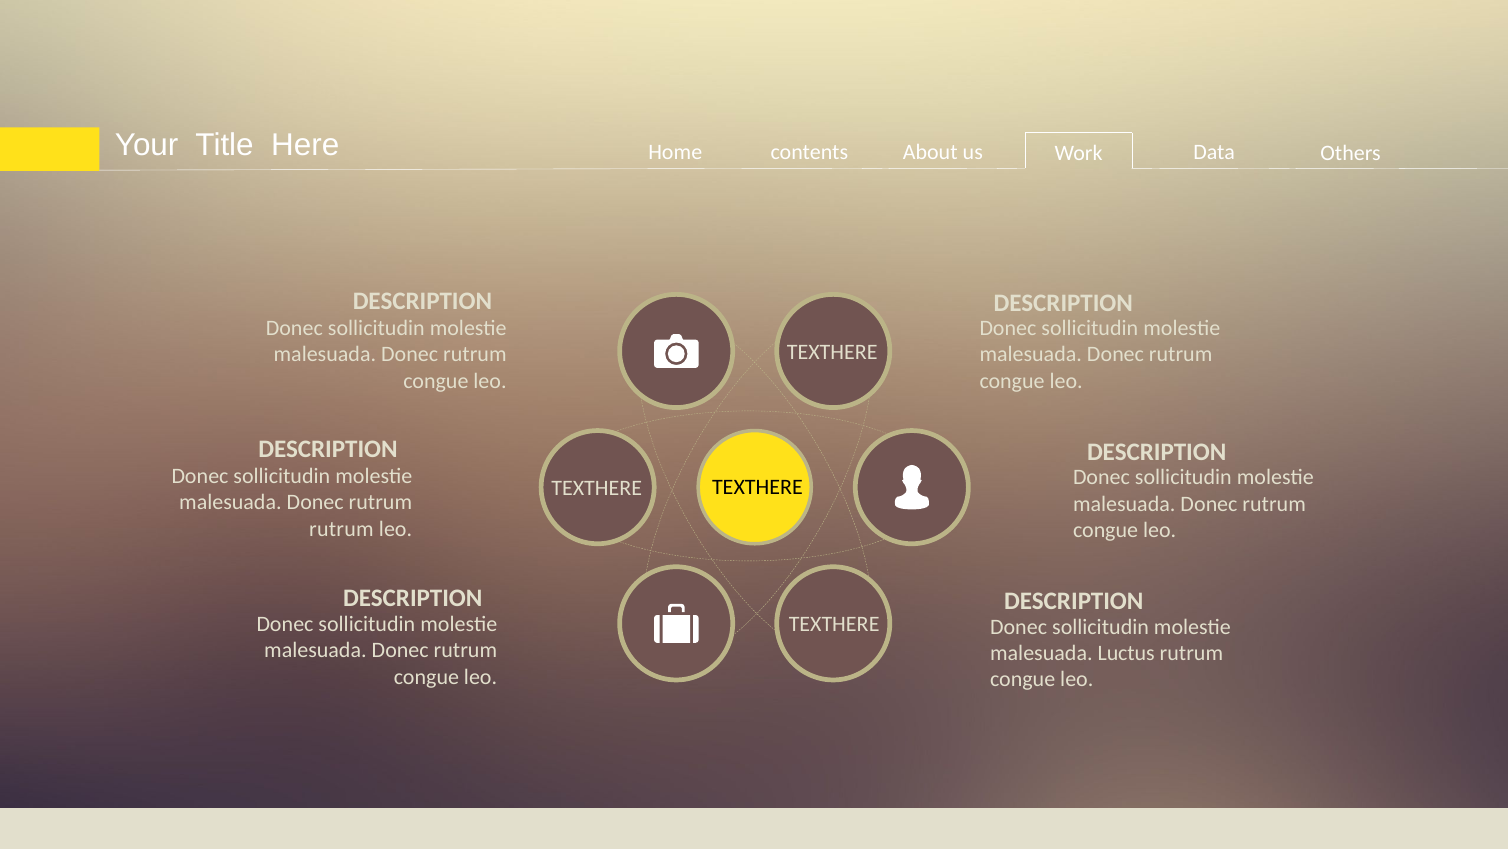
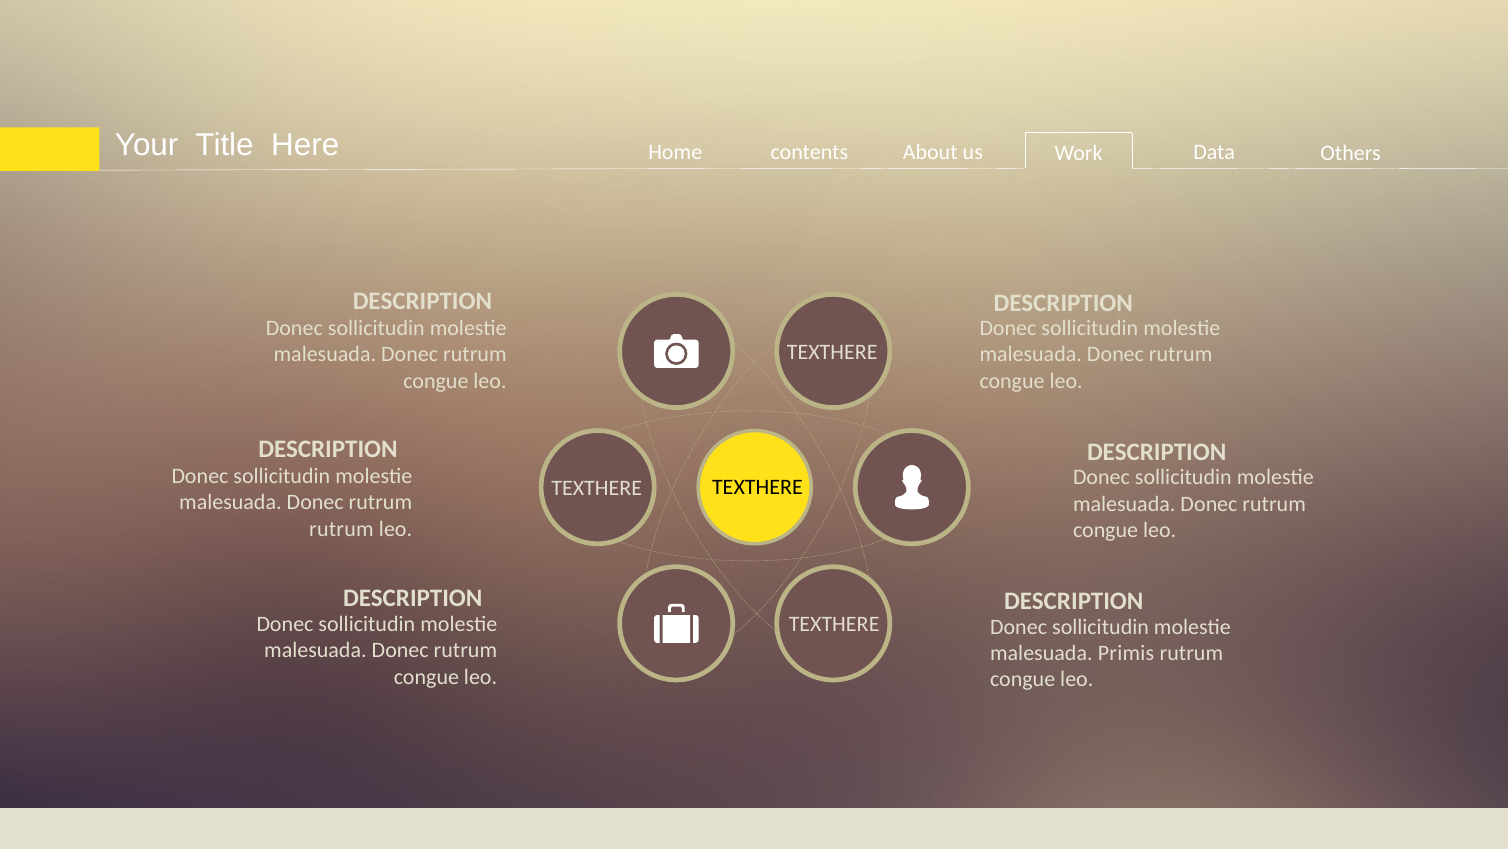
Luctus: Luctus -> Primis (1126, 653)
